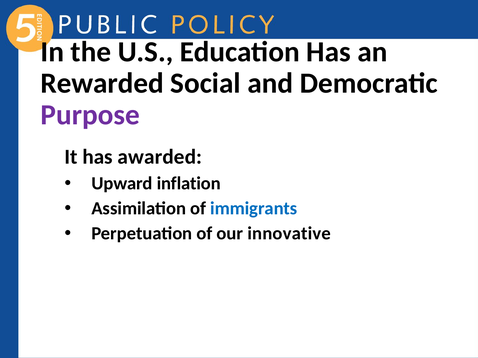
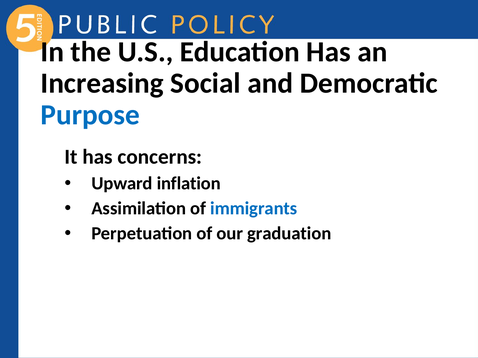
Rewarded: Rewarded -> Increasing (102, 83)
Purpose colour: purple -> blue (90, 115)
awarded: awarded -> concerns (160, 157)
innovative: innovative -> graduation (289, 234)
